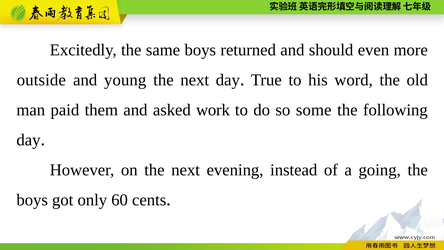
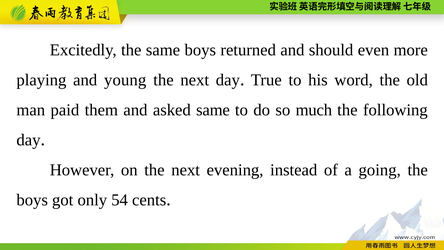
outside: outside -> playing (41, 80)
asked work: work -> same (213, 110)
some: some -> much (314, 110)
60: 60 -> 54 (120, 200)
